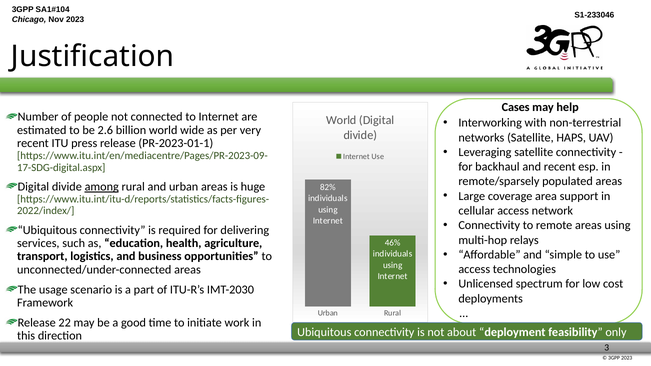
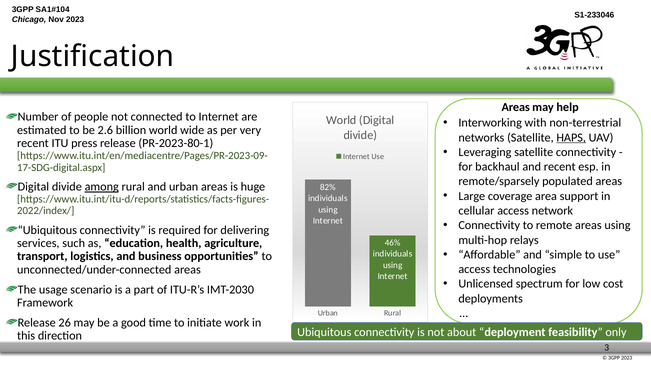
Cases: Cases -> Areas (516, 107)
HAPS underline: none -> present (571, 138)
PR-2023-01-1: PR-2023-01-1 -> PR-2023-80-1 (176, 143)
22: 22 -> 26 (65, 323)
